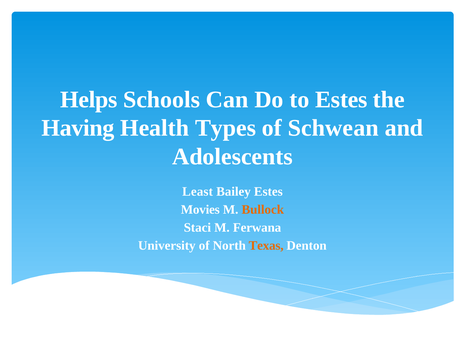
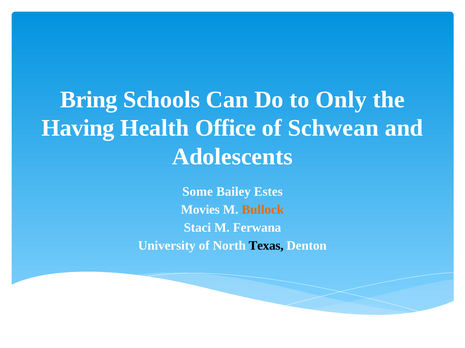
Helps: Helps -> Bring (89, 100)
to Estes: Estes -> Only (341, 100)
Types: Types -> Office (226, 128)
Least: Least -> Some (198, 192)
Texas colour: orange -> black (266, 246)
